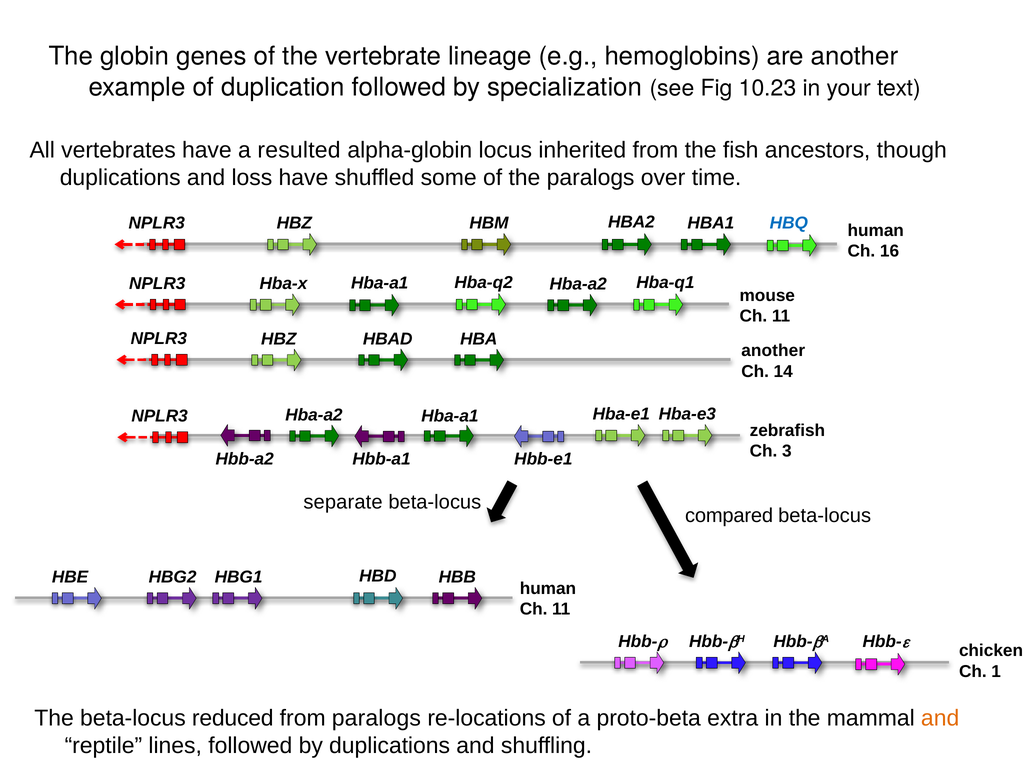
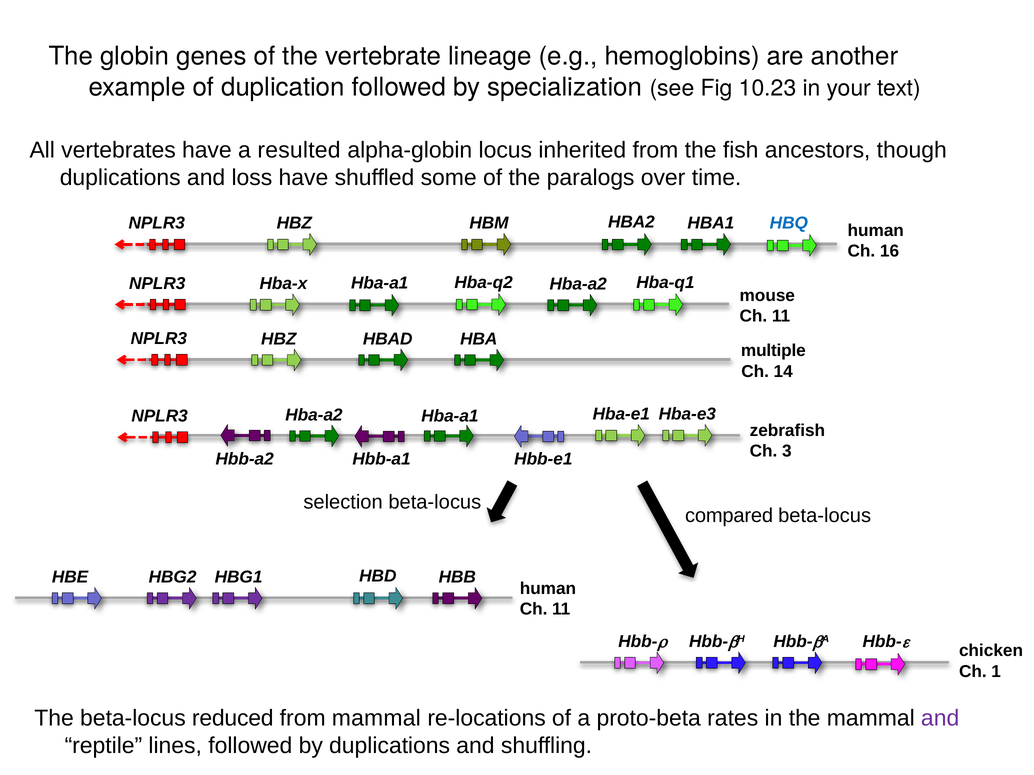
another: another -> multiple (773, 351)
separate: separate -> selection (343, 502)
from paralogs: paralogs -> mammal (376, 718)
extra: extra -> rates (733, 718)
and colour: orange -> purple (940, 718)
